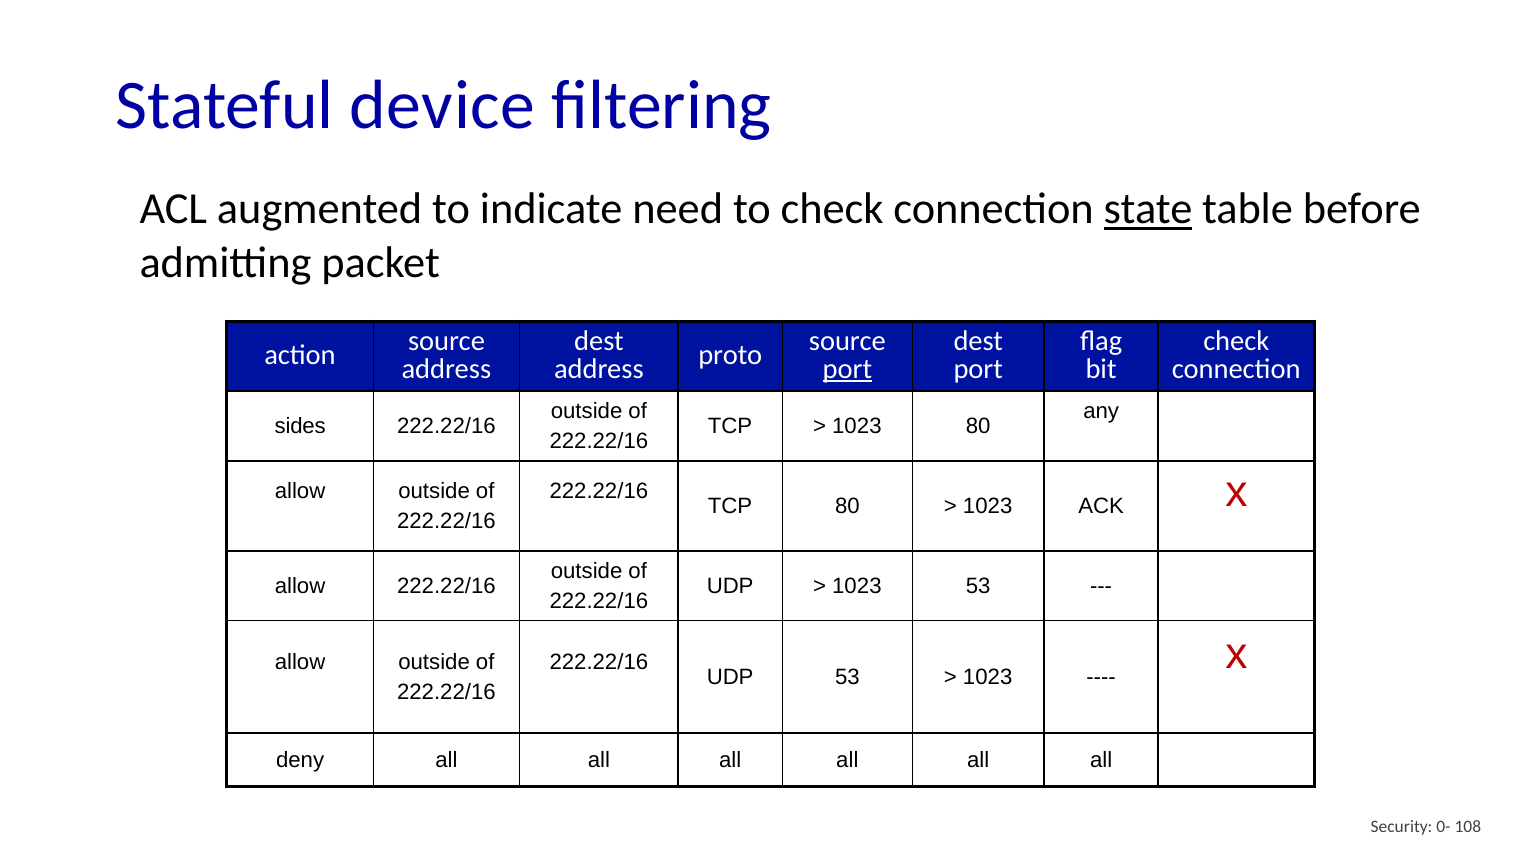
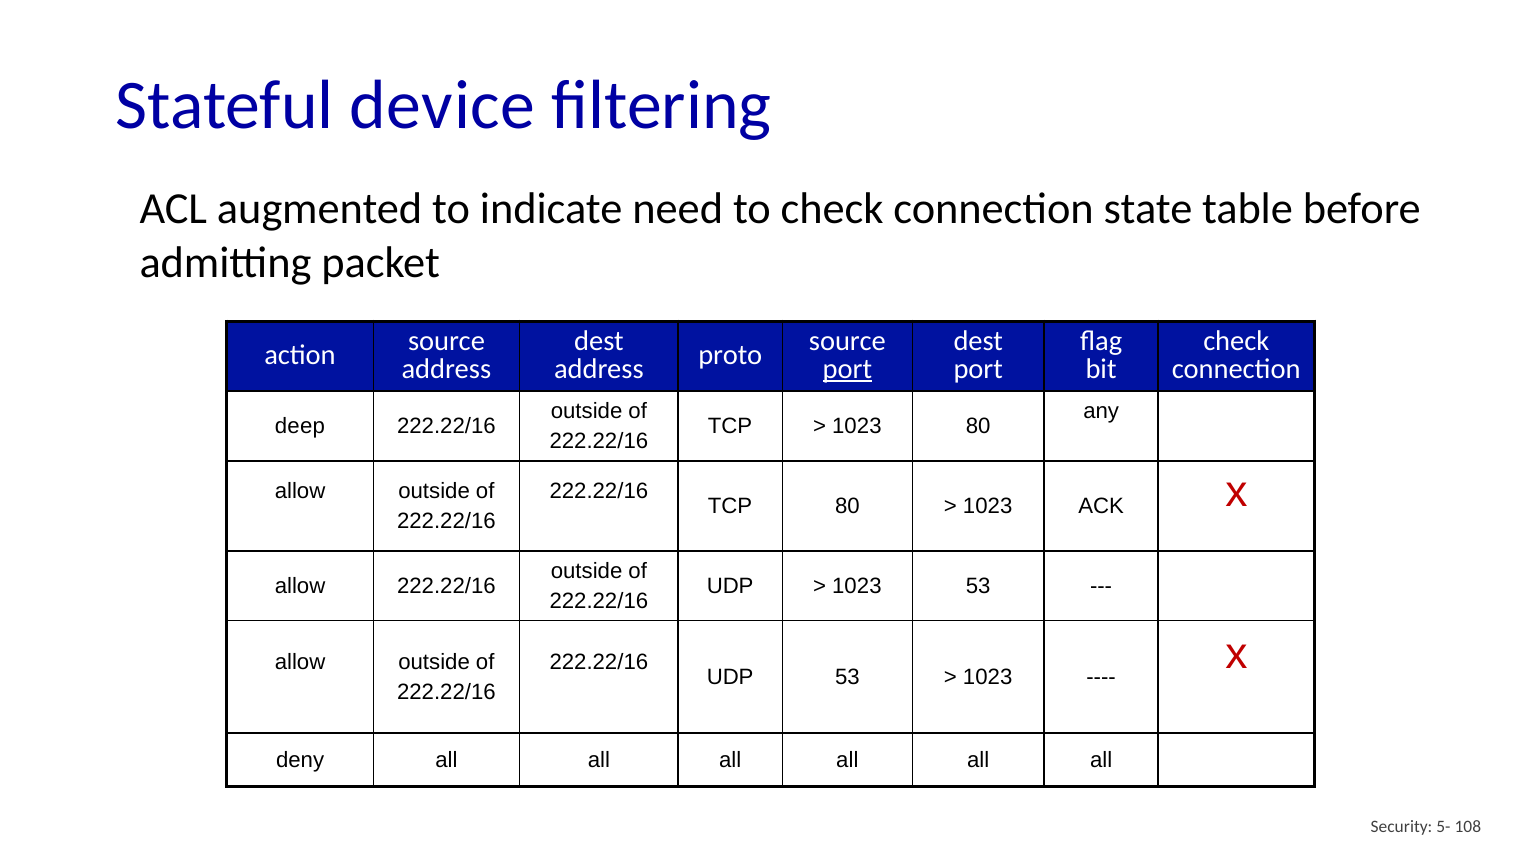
state underline: present -> none (1148, 209)
sides: sides -> deep (300, 427)
0-: 0- -> 5- (1443, 827)
